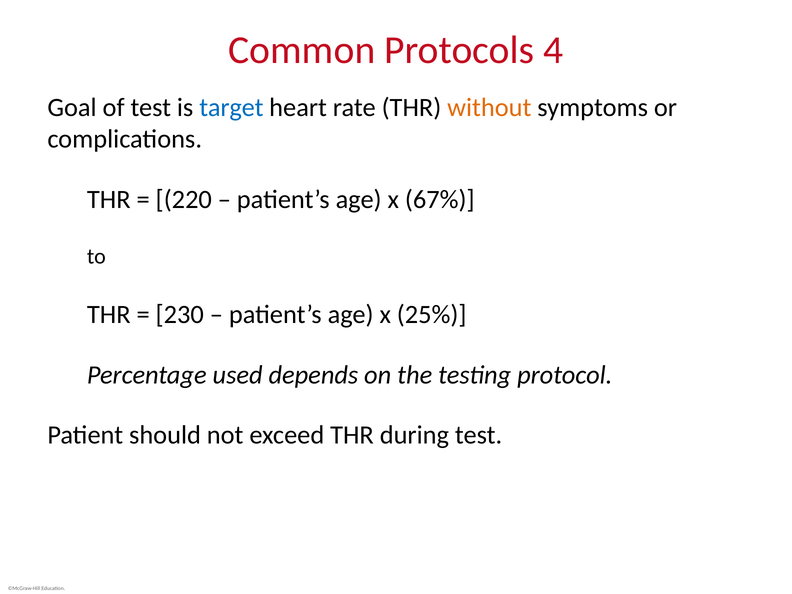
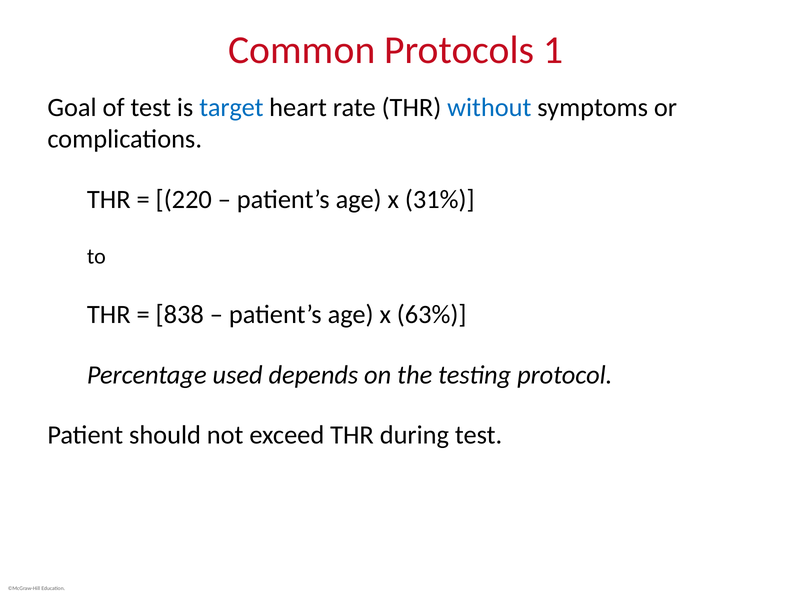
4: 4 -> 1 (553, 50)
without colour: orange -> blue (489, 107)
67%: 67% -> 31% (440, 199)
230: 230 -> 838 (180, 315)
25%: 25% -> 63% (432, 315)
